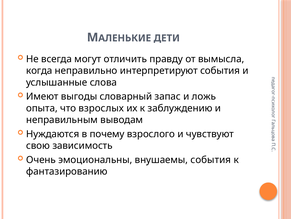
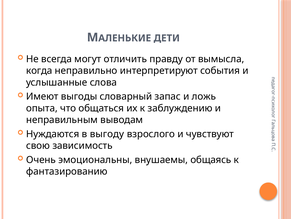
взрослых: взрослых -> общаться (101, 108)
почему: почему -> выгоду (107, 134)
внушаемы события: события -> общаясь (211, 159)
